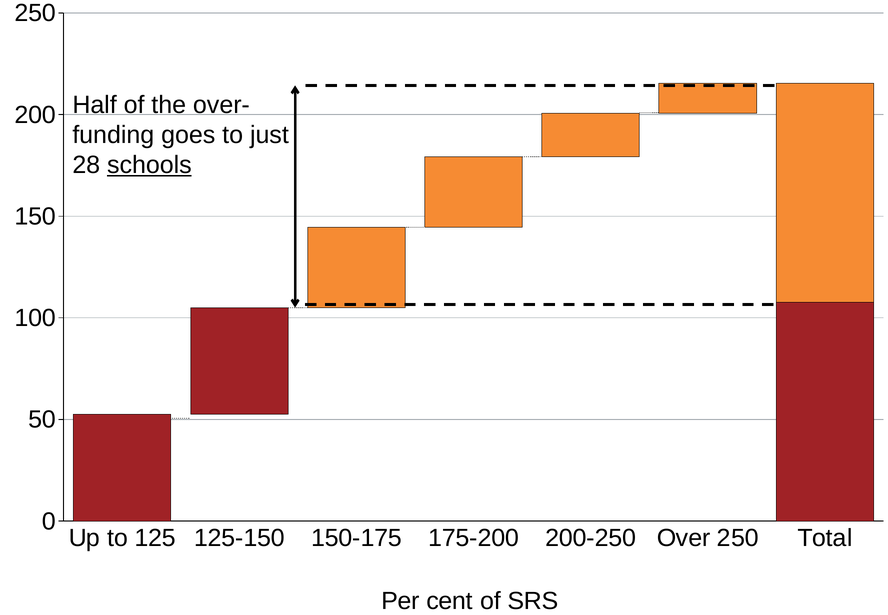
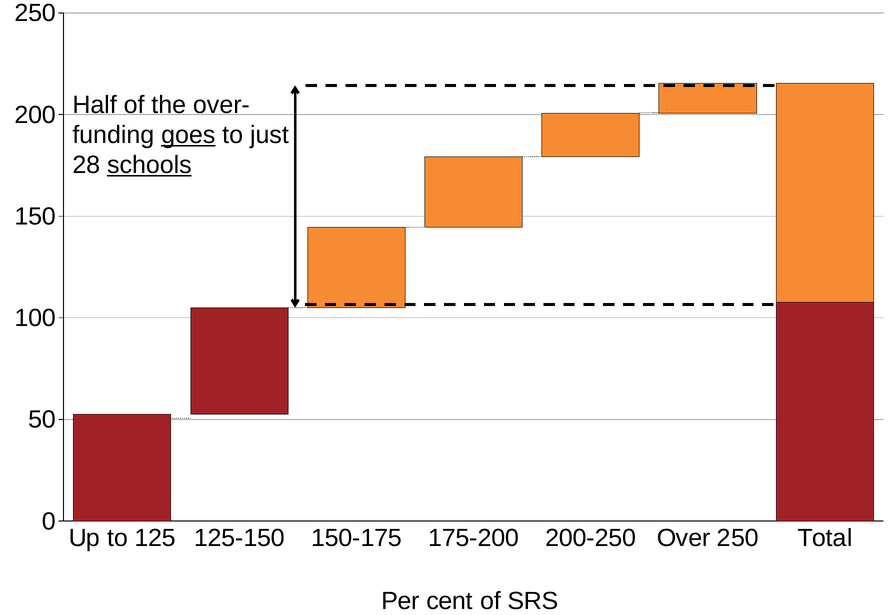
goes underline: none -> present (188, 135)
